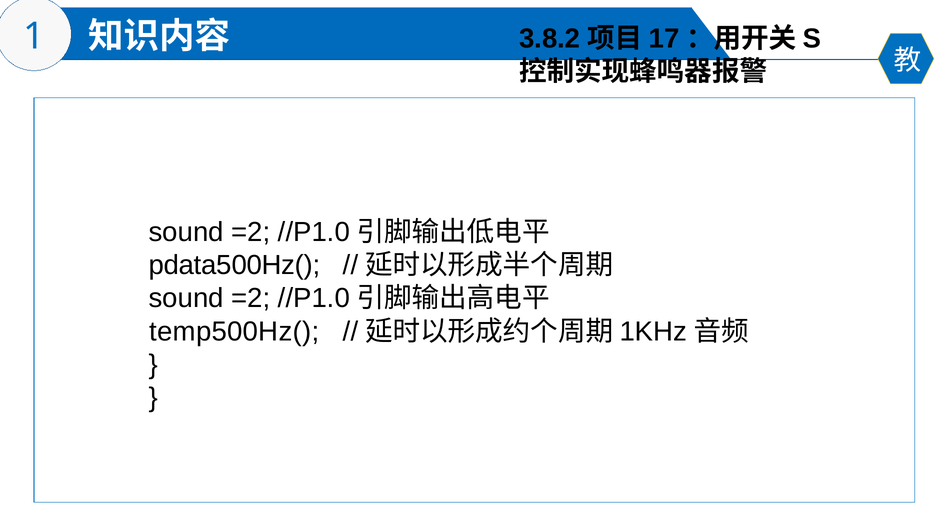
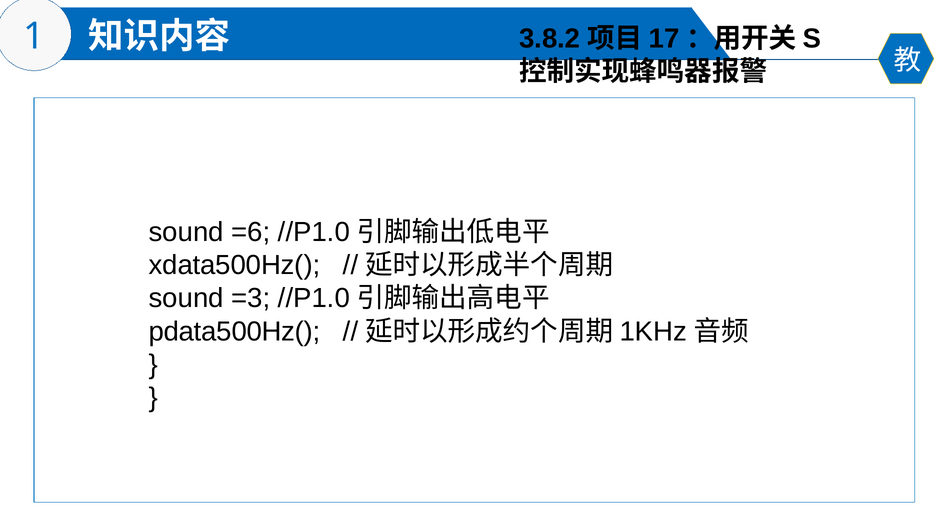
=2: =2 -> =6 (251, 232)
pdata500Hz(: pdata500Hz( -> xdata500Hz( (234, 265)
=2: =2 -> =3 (251, 298)
temp500Hz(: temp500Hz( -> pdata500Hz( (235, 331)
